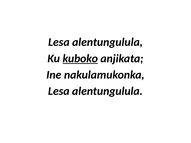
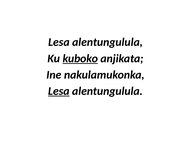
Lesa underline: none -> present (59, 91)
